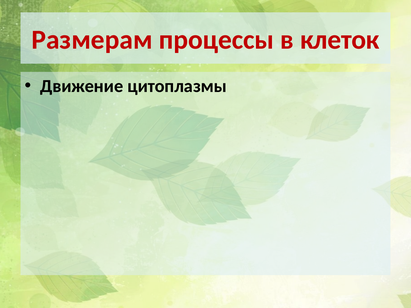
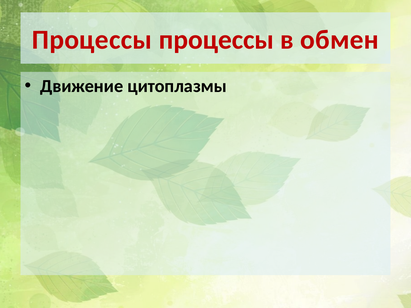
Размерам: Размерам -> Процессы (92, 40)
клеток: клеток -> обмен (339, 40)
